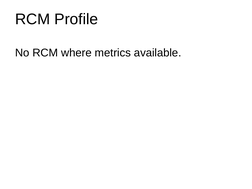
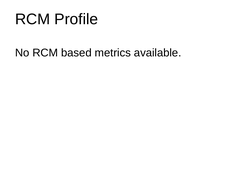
where: where -> based (76, 53)
